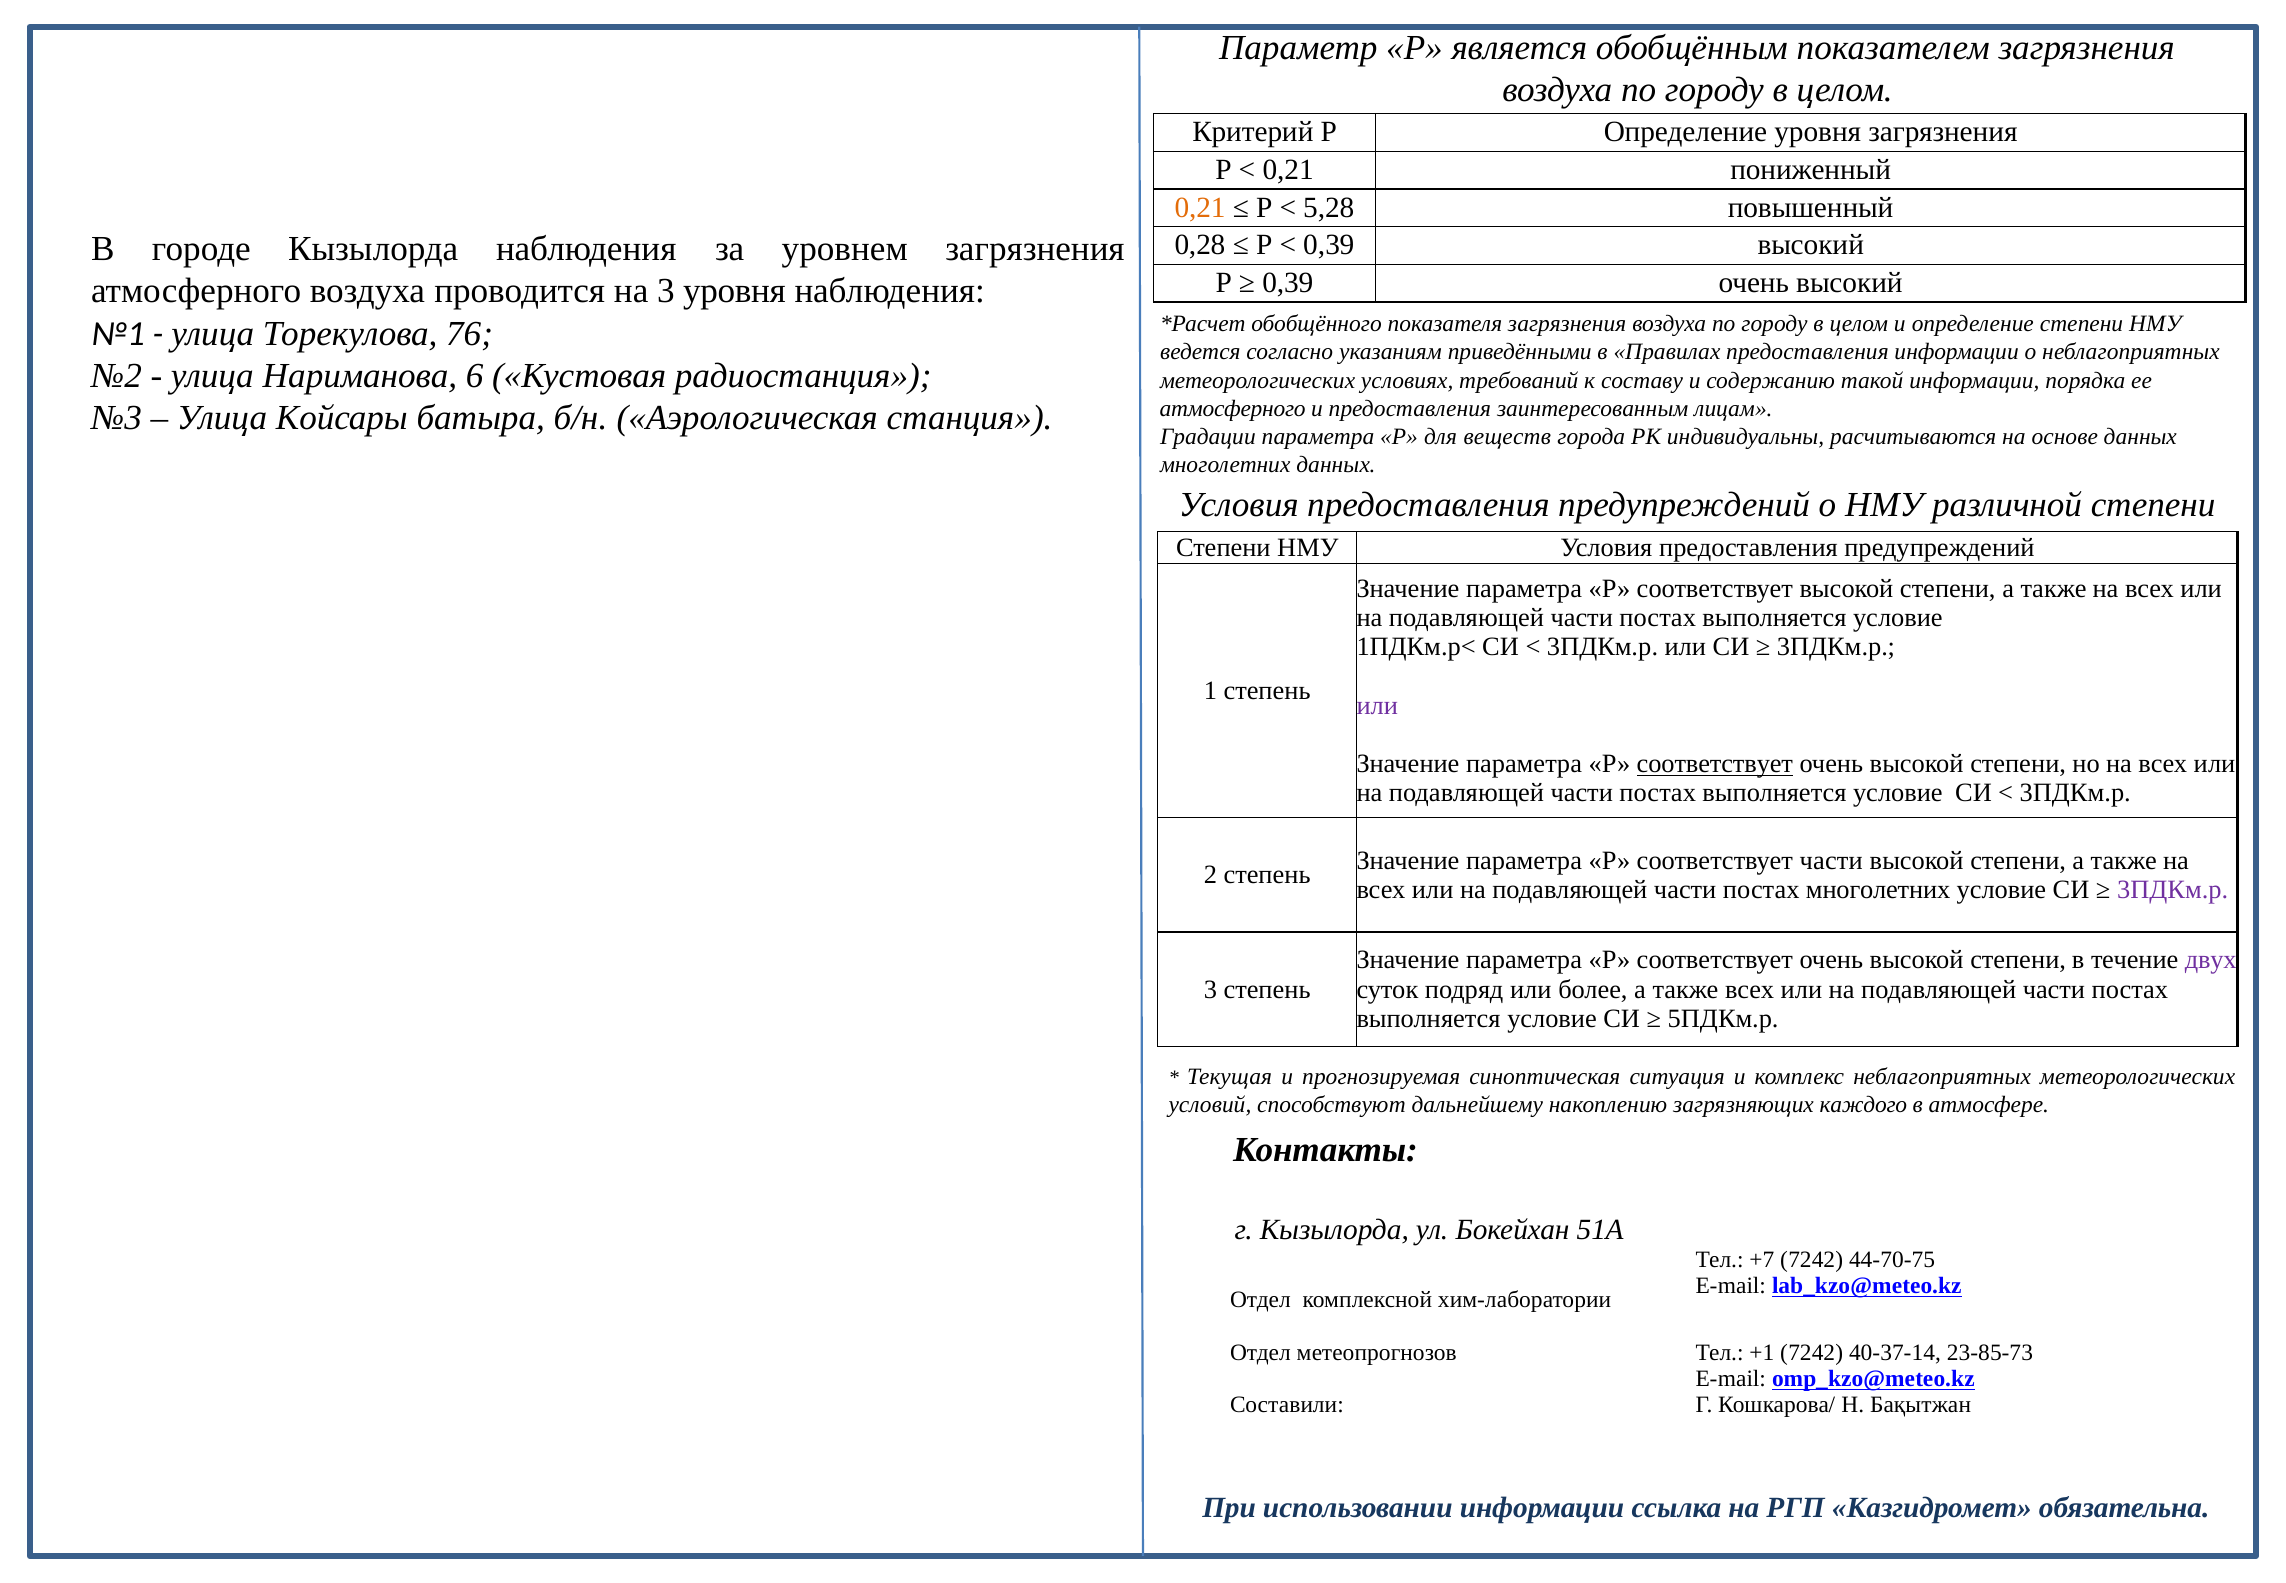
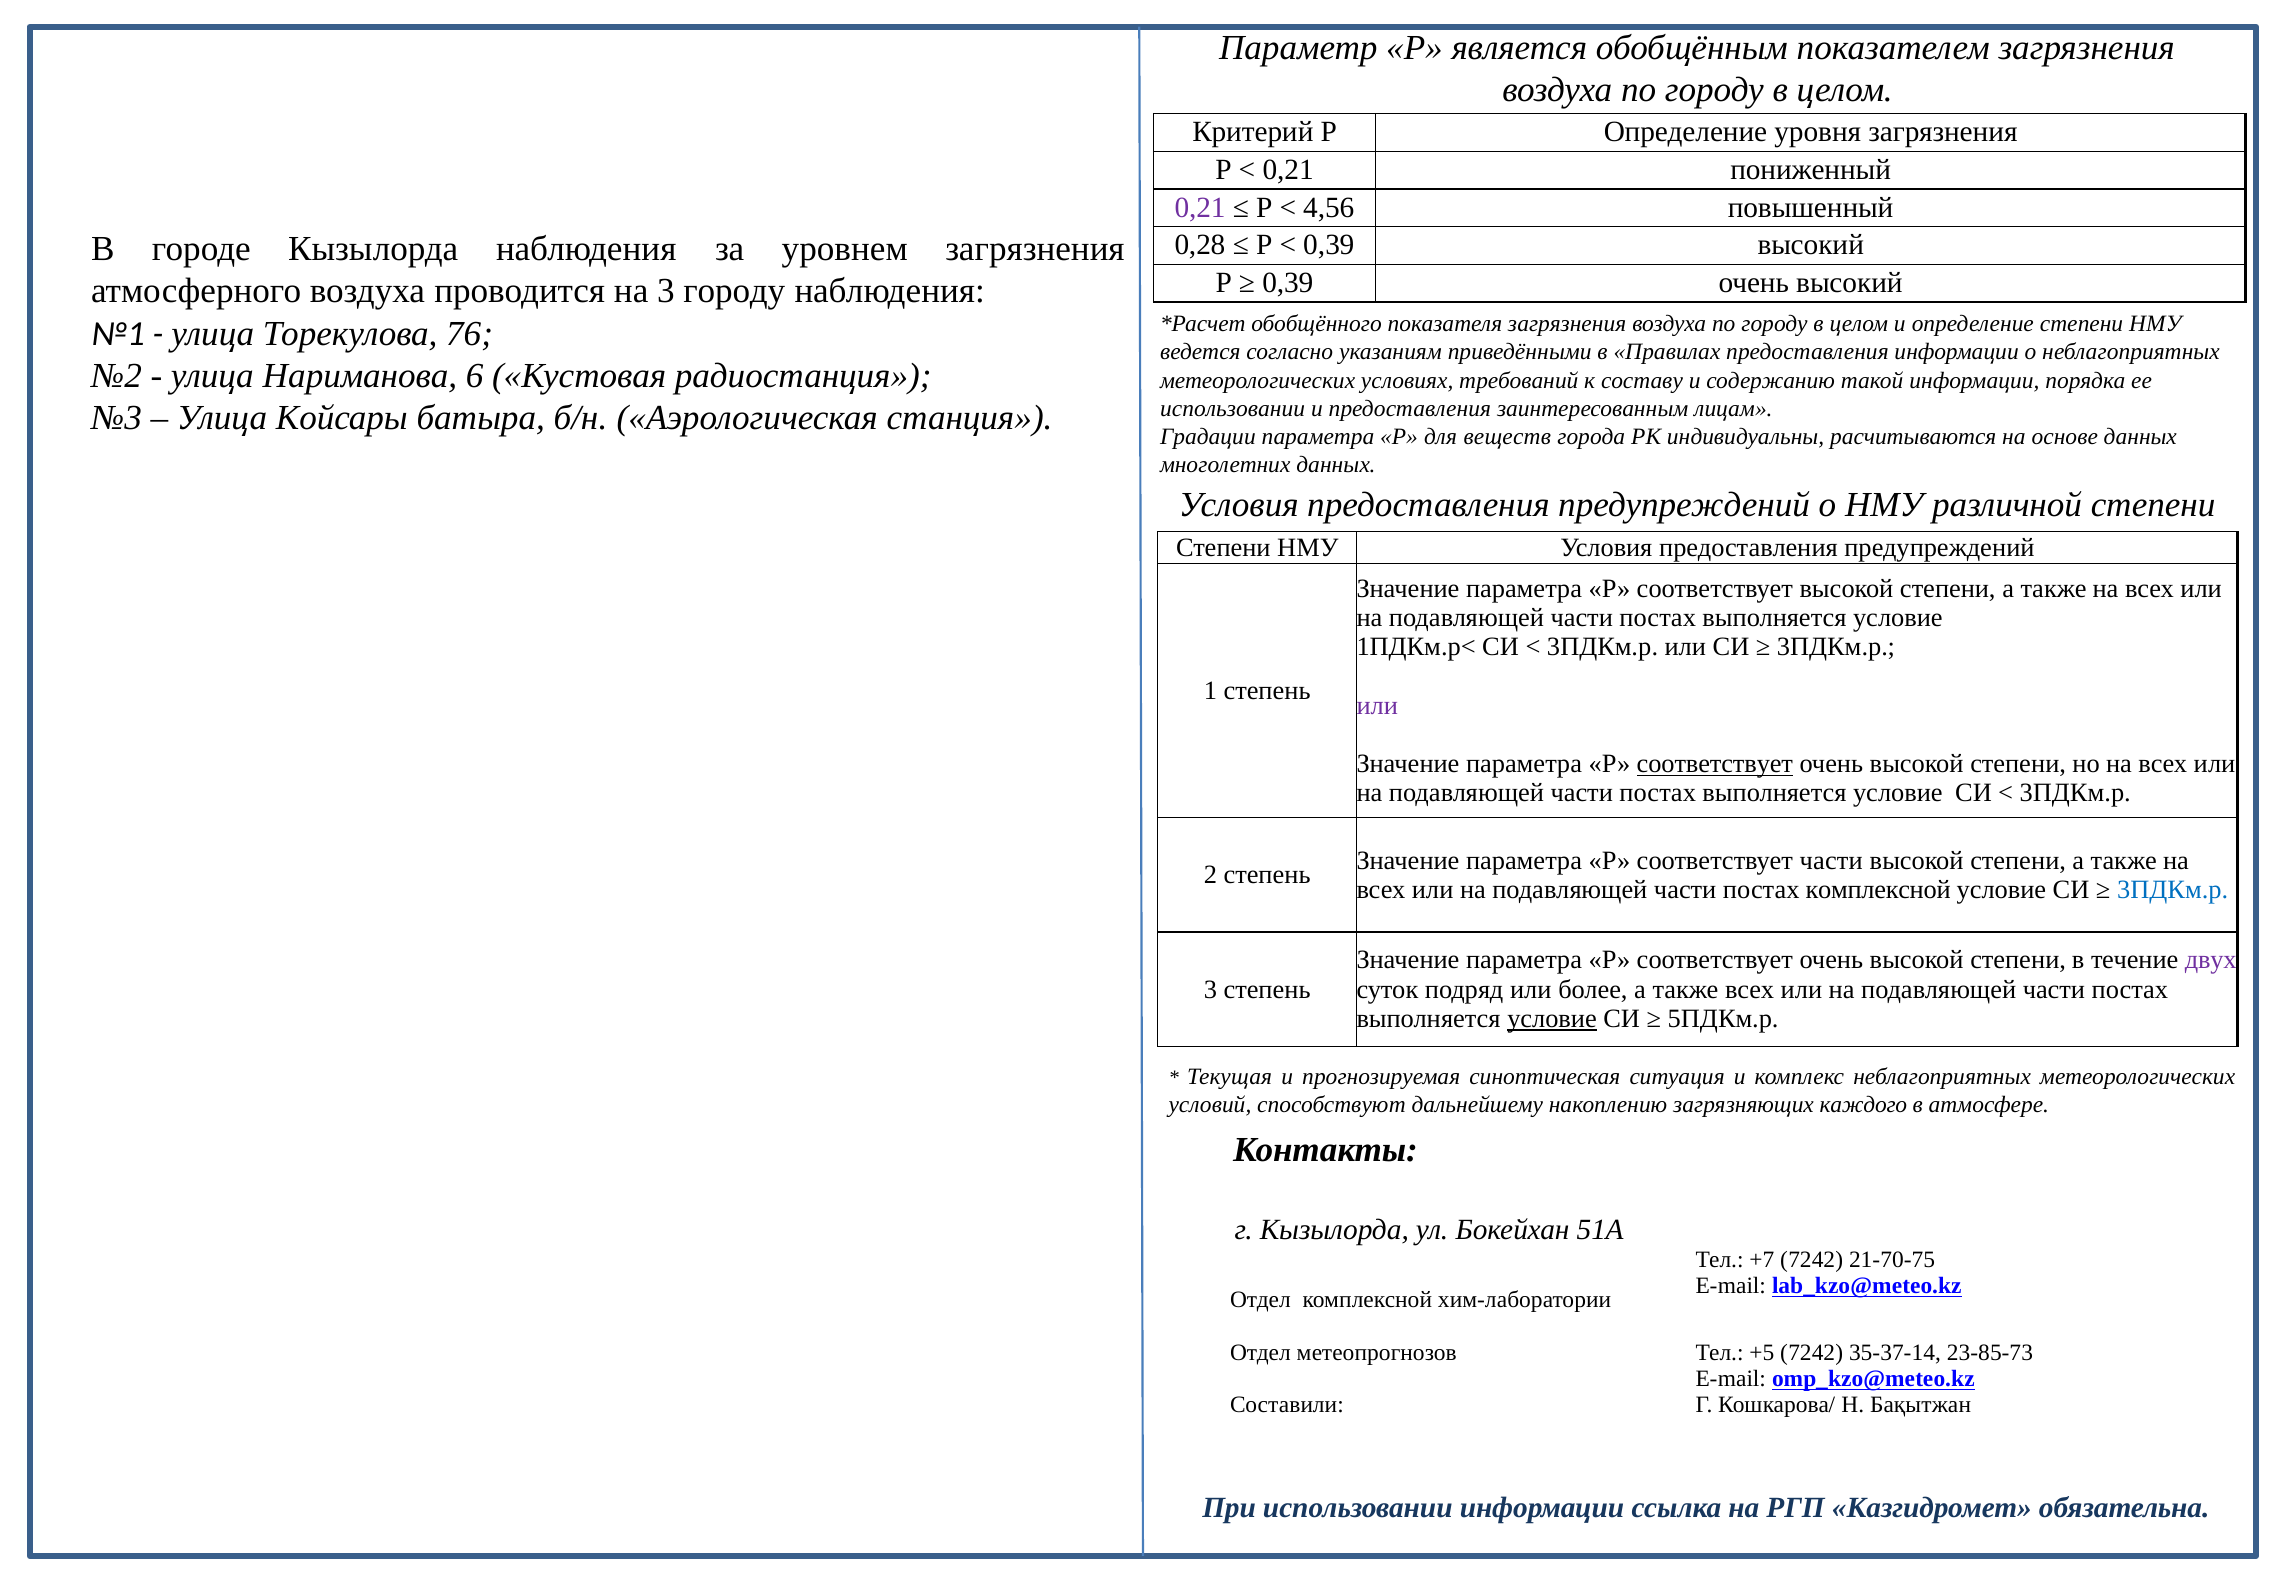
0,21 colour: orange -> purple (1200, 207)
5,28: 5,28 -> 4,56 (1329, 207)
3 уровня: уровня -> городу (734, 291)
атмосферного: атмосферного -> использовании (1233, 408)
постах многолетних: многолетних -> комплексной (1878, 889)
3ПДКм.р colour: purple -> blue (2173, 889)
условие underline: none -> present (1552, 1018)
44-70-75: 44-70-75 -> 21-70-75 (1892, 1260)
+1: +1 -> +5 (1762, 1352)
40-37-14: 40-37-14 -> 35-37-14 (1895, 1352)
